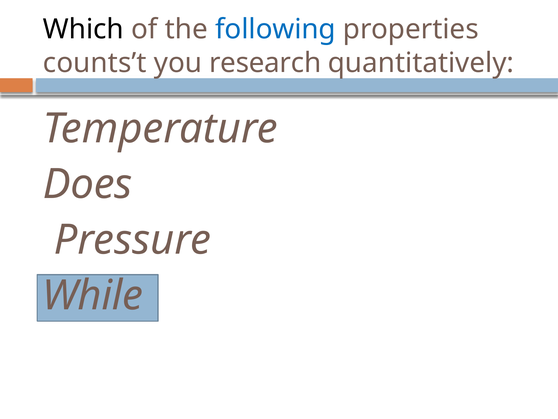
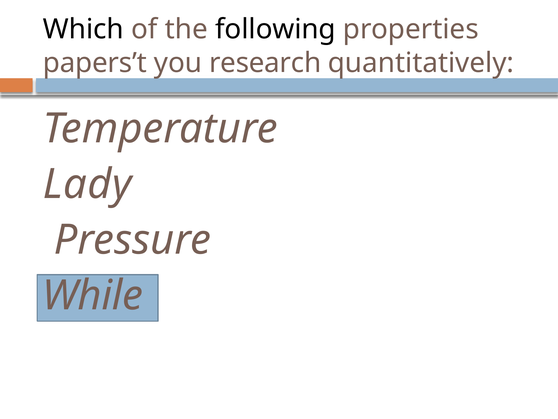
following colour: blue -> black (275, 29)
counts’t: counts’t -> papers’t (95, 63)
Does: Does -> Lady (87, 184)
